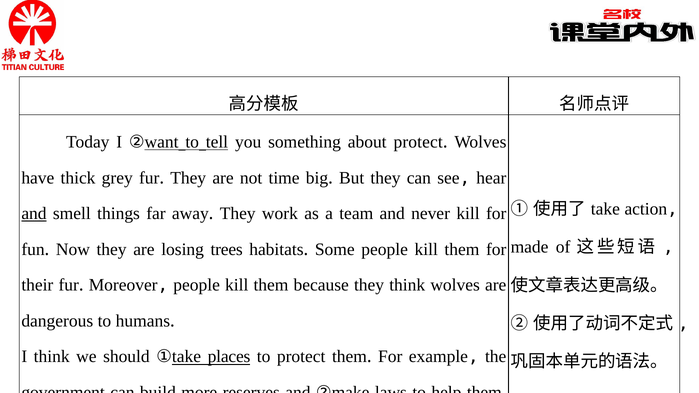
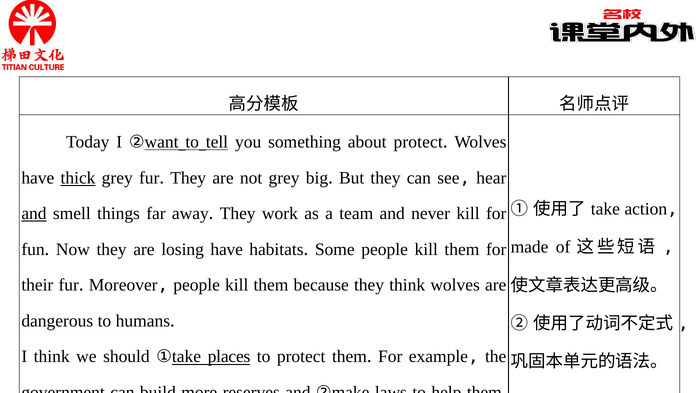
thick underline: none -> present (78, 178)
not time: time -> grey (284, 178)
losing trees: trees -> have (227, 249)
